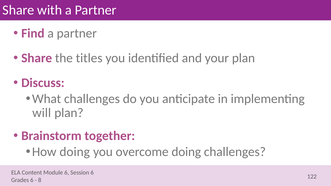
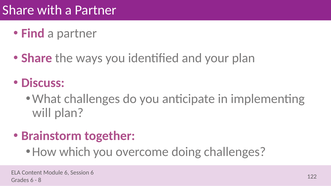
titles: titles -> ways (89, 58)
How doing: doing -> which (75, 152)
